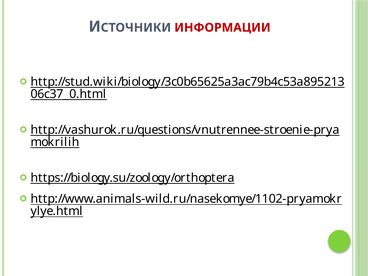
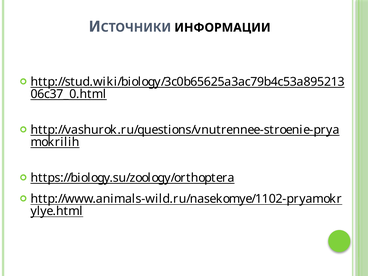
ИНФОРМАЦИИ colour: red -> black (222, 28)
